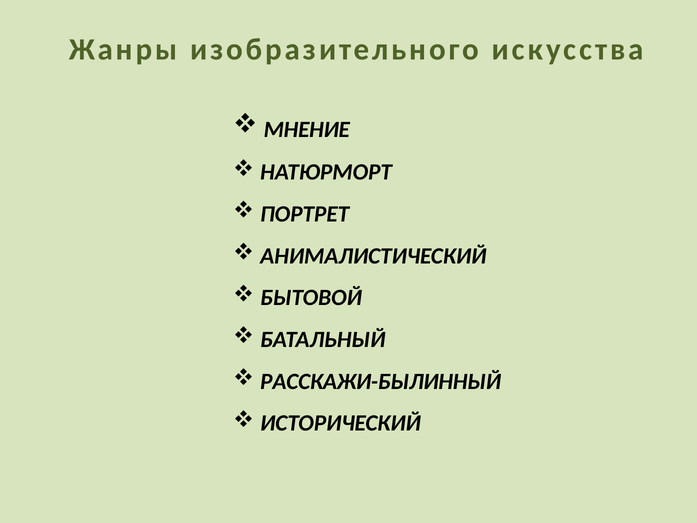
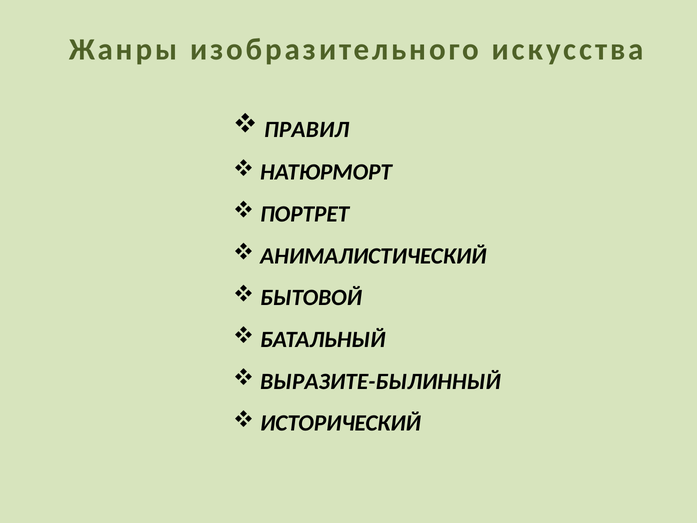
МНЕНИЕ: МНЕНИЕ -> ПРАВИЛ (307, 130)
РАССКАЖИ-БЫЛИННЫЙ: РАССКАЖИ-БЫЛИННЫЙ -> ВЫРАЗИТЕ-БЫЛИННЫЙ (380, 381)
